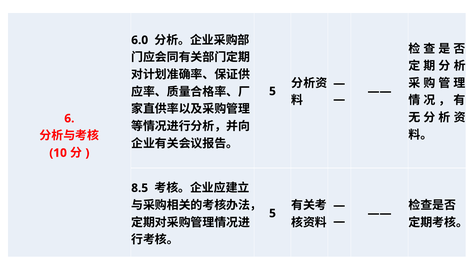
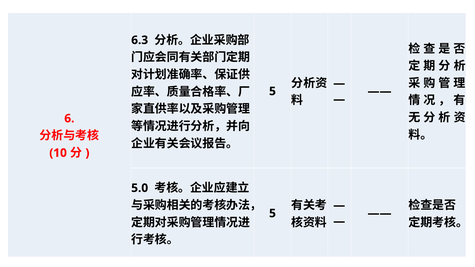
6.0: 6.0 -> 6.3 (140, 40)
8.5: 8.5 -> 5.0 (140, 188)
